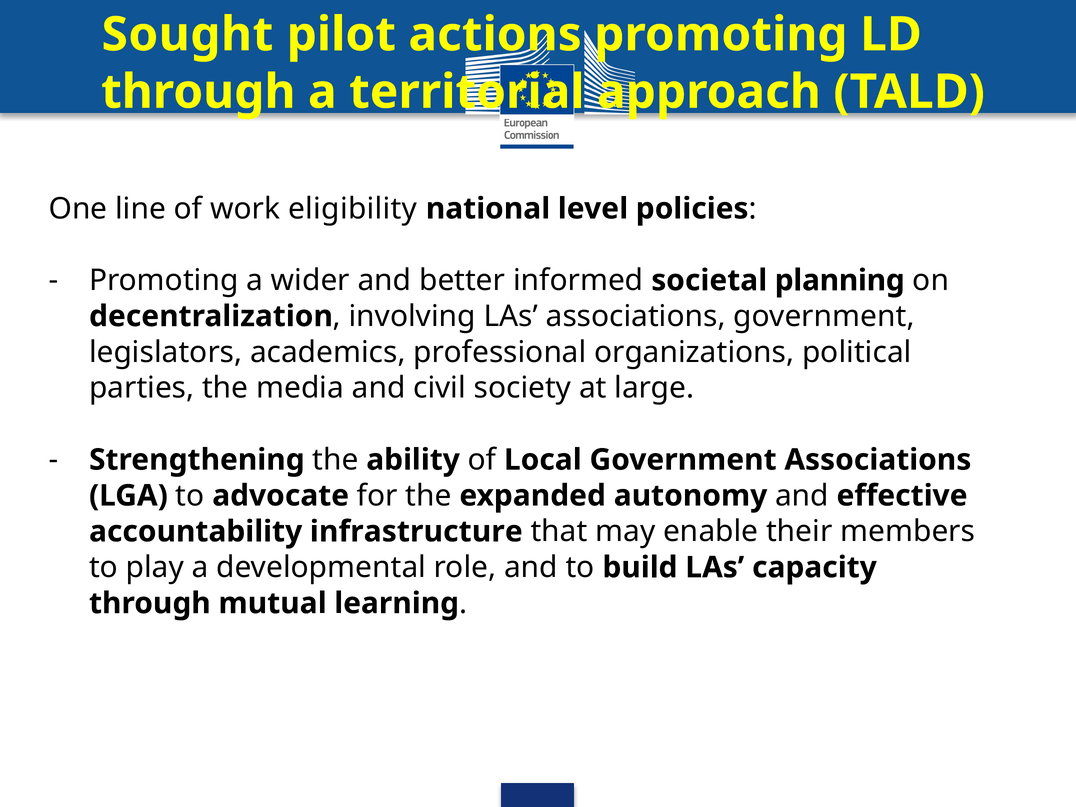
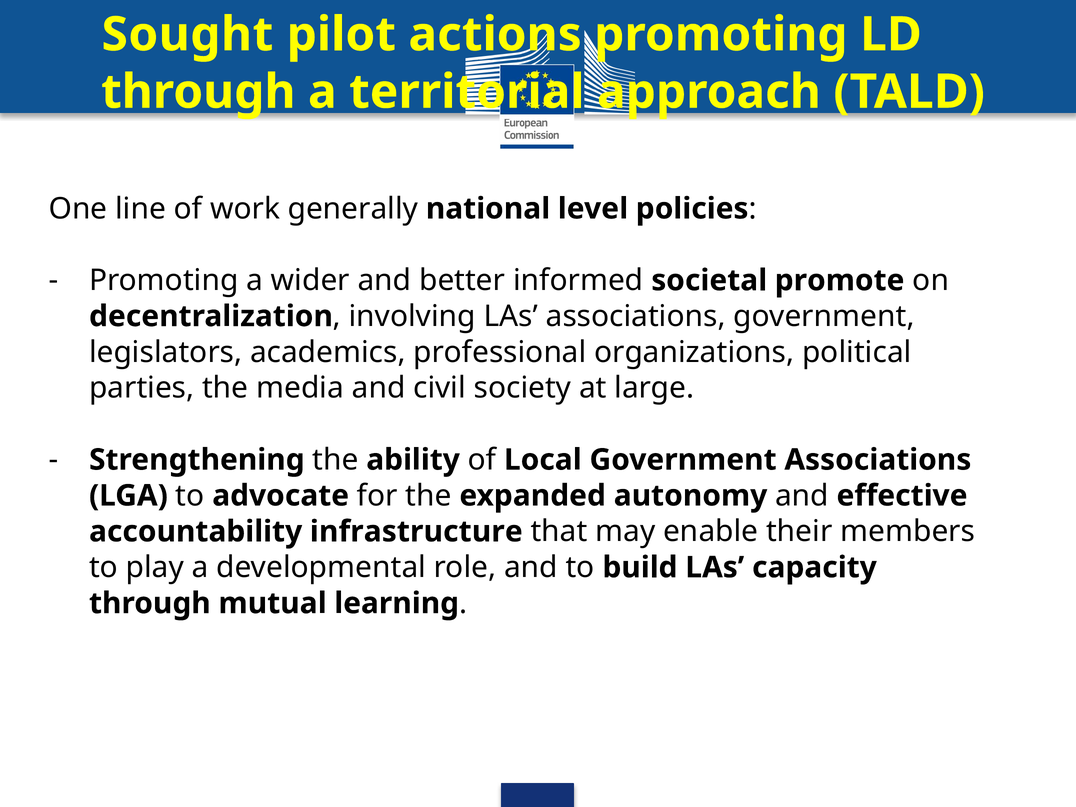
eligibility: eligibility -> generally (353, 209)
planning: planning -> promote (840, 280)
